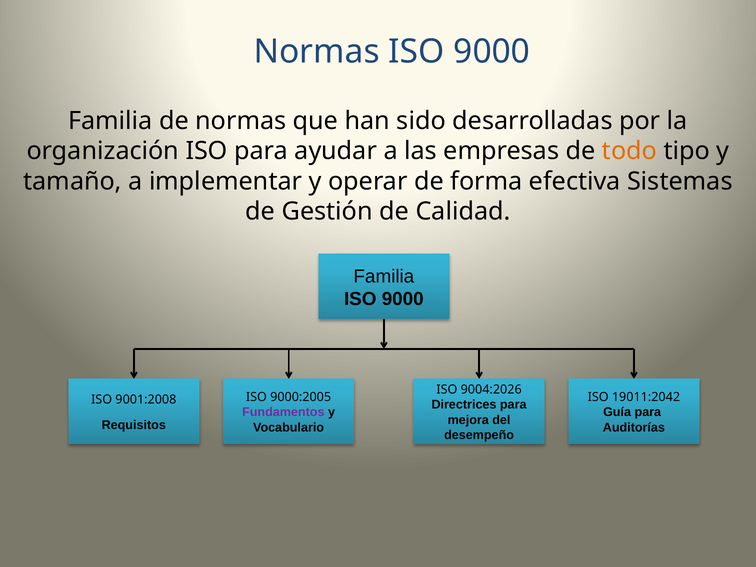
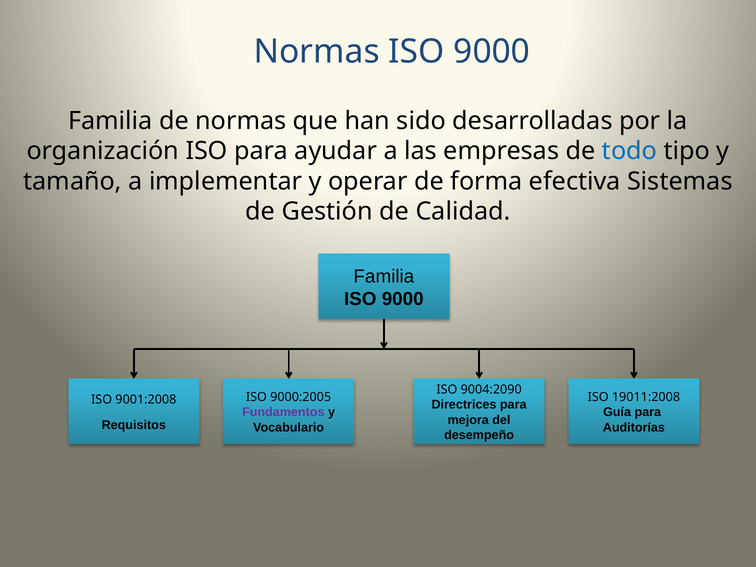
todo colour: orange -> blue (630, 151)
9004:2026: 9004:2026 -> 9004:2090 (491, 390)
19011:2042: 19011:2042 -> 19011:2008 (646, 397)
